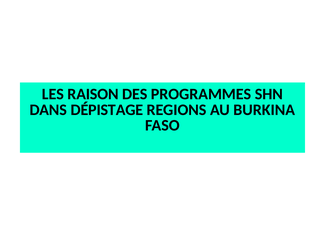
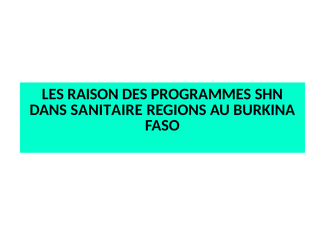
DÉPISTAGE: DÉPISTAGE -> SANITAIRE (107, 110)
